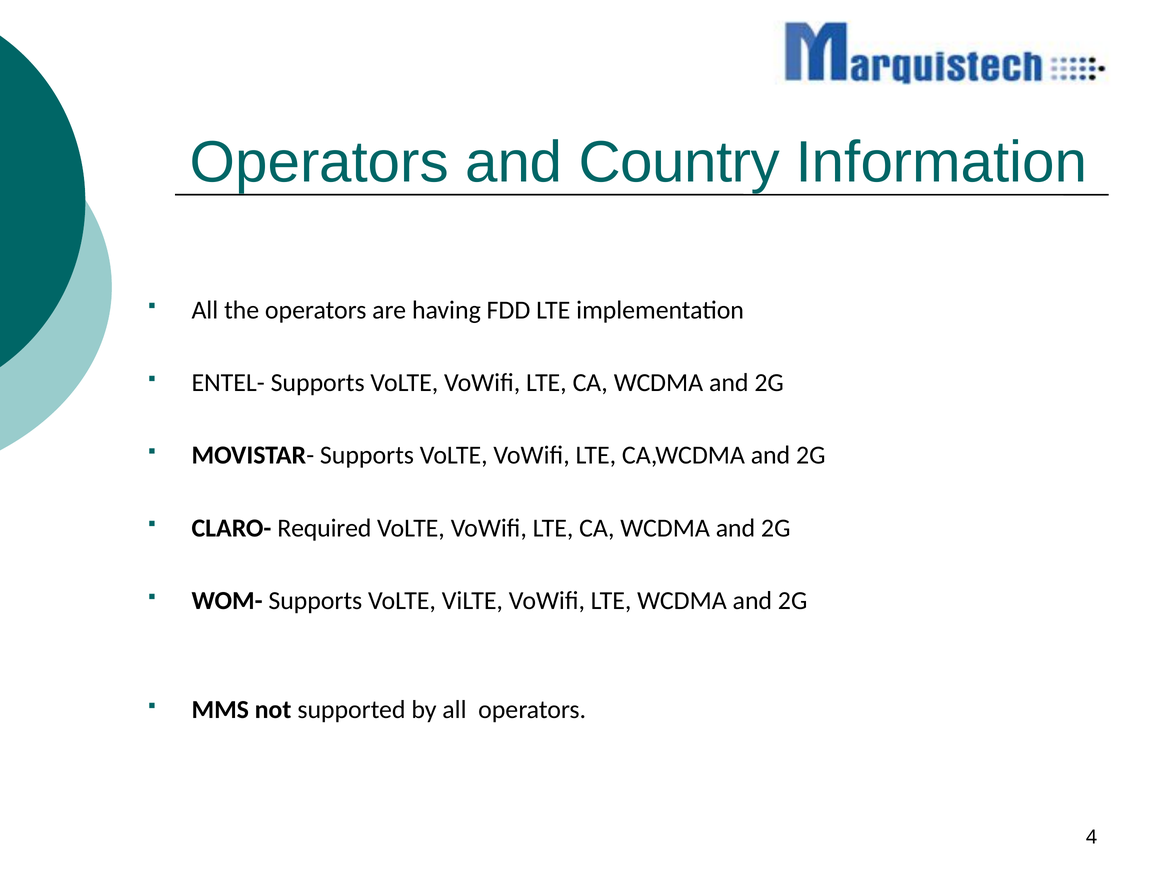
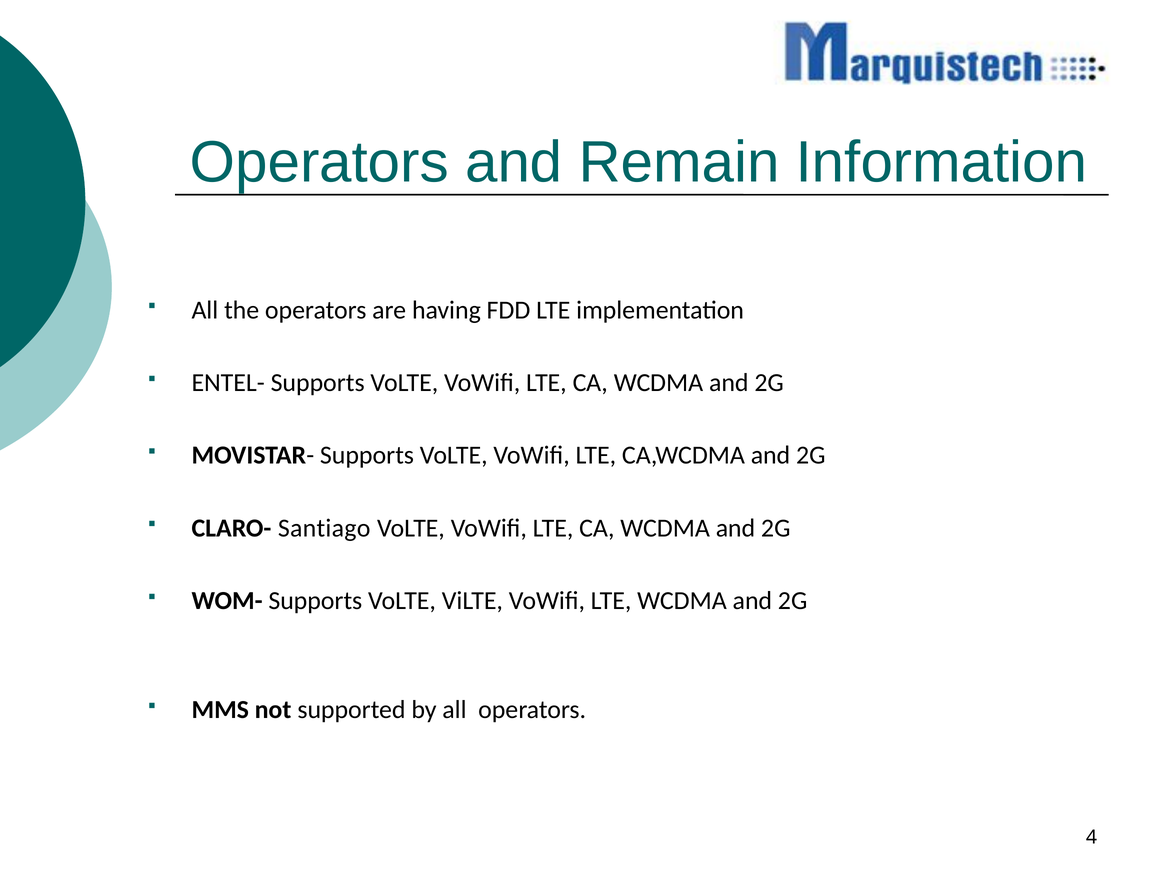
Country: Country -> Remain (679, 163)
Required: Required -> Santiago (324, 528)
